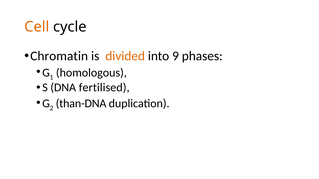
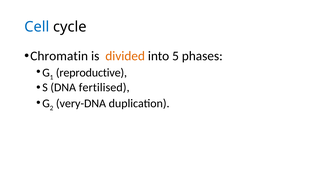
Cell colour: orange -> blue (37, 27)
9: 9 -> 5 (175, 56)
homologous: homologous -> reproductive (91, 73)
than-DNA: than-DNA -> very-DNA (81, 104)
